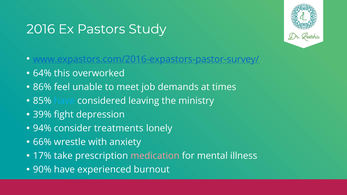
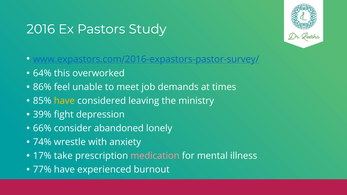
have colour: light blue -> yellow (64, 101)
94%: 94% -> 66% (42, 128)
treatments: treatments -> abandoned (119, 128)
66%: 66% -> 74% (42, 142)
90%: 90% -> 77% (42, 170)
